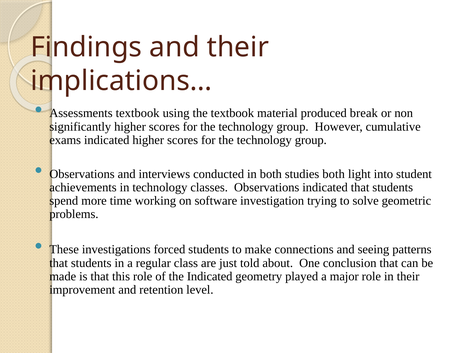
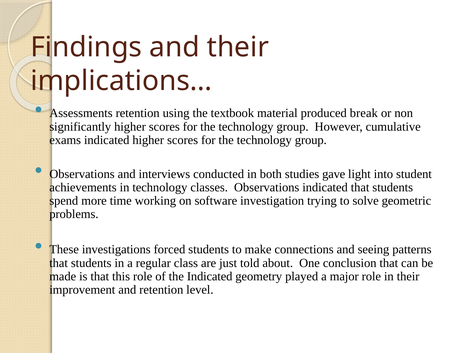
Assessments textbook: textbook -> retention (138, 113)
studies both: both -> gave (334, 174)
